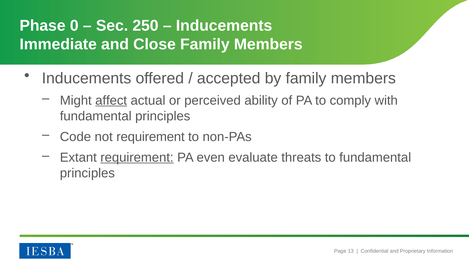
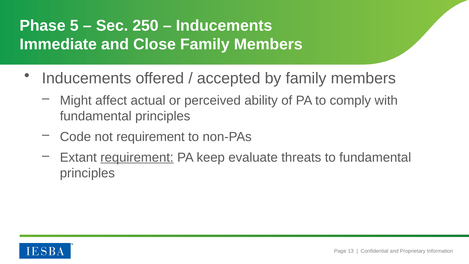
0: 0 -> 5 (74, 26)
affect underline: present -> none (111, 100)
even: even -> keep (211, 157)
